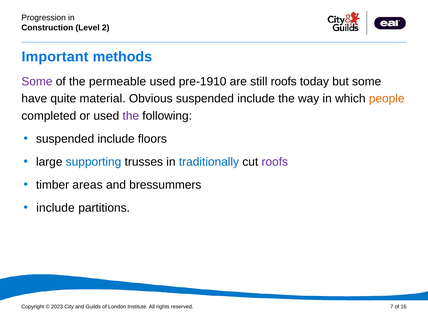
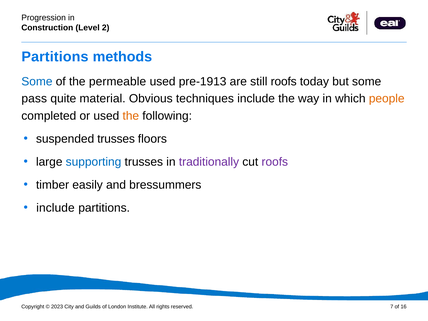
Important: Important -> Partitions (55, 57)
Some colour: purple -> blue (37, 82)
pre-1910: pre-1910 -> pre-1913 (203, 82)
have: have -> pass (34, 99)
Obvious suspended: suspended -> techniques (205, 99)
the colour: purple -> orange (131, 116)
include: include -> trusses (116, 139)
traditionally colour: blue -> purple (209, 162)
areas: areas -> easily (88, 185)
